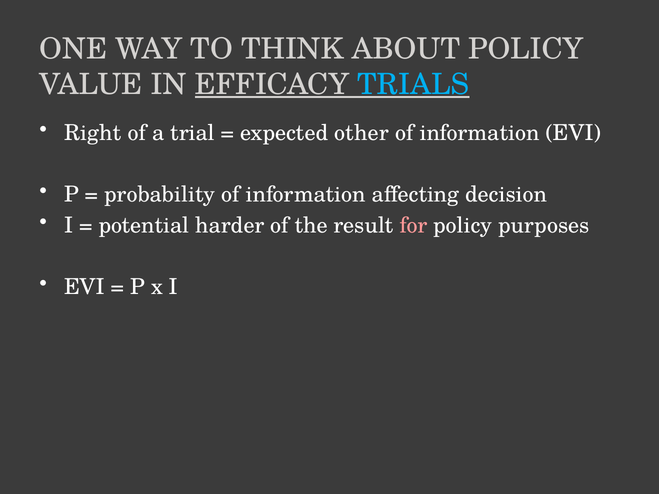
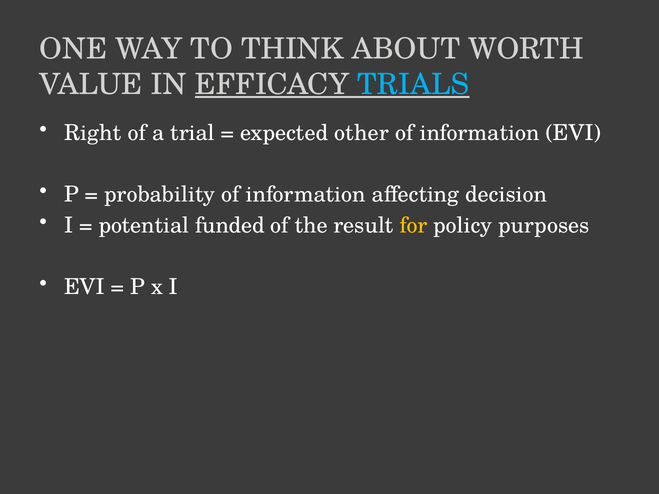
ABOUT POLICY: POLICY -> WORTH (526, 49)
harder: harder -> funded (230, 226)
for colour: pink -> yellow (413, 226)
